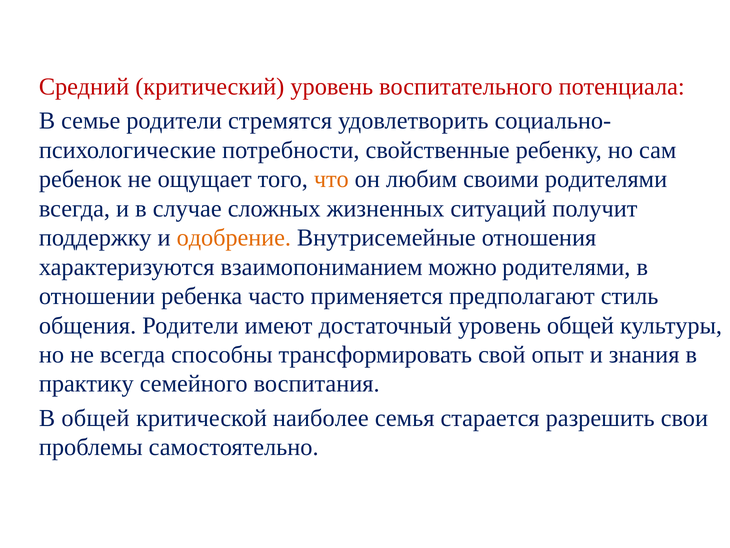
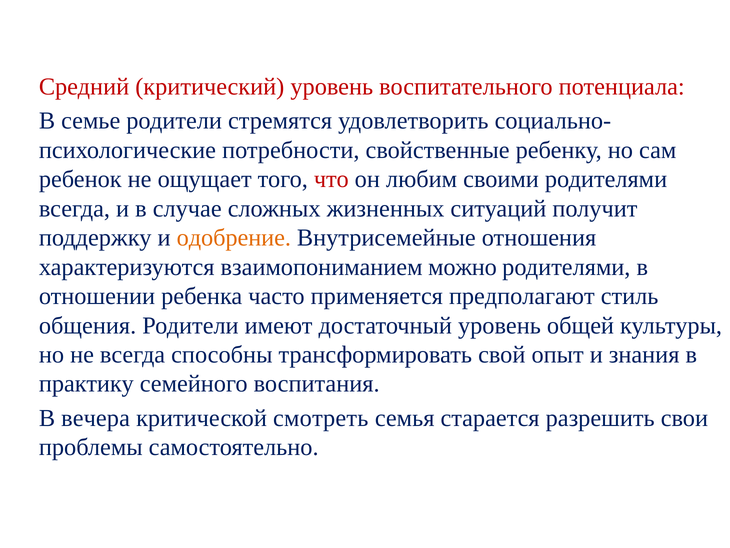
что colour: orange -> red (331, 179)
В общей: общей -> вечера (96, 418)
наиболее: наиболее -> смотреть (321, 418)
